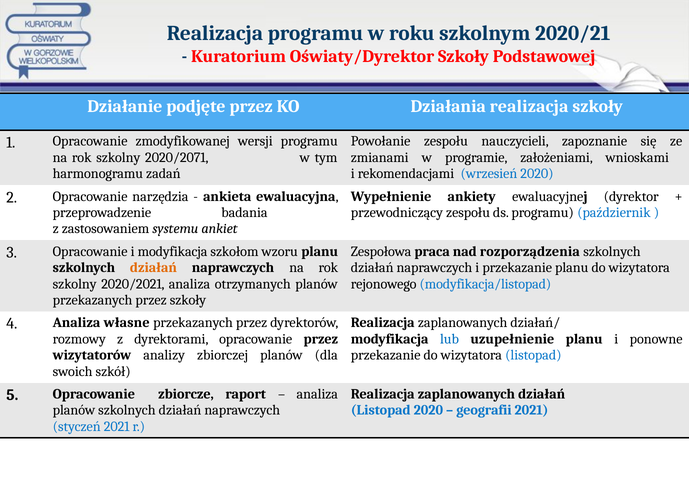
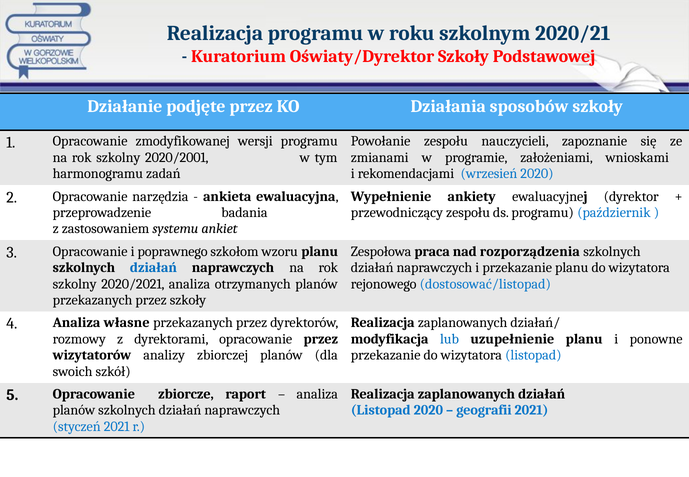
Działania realizacja: realizacja -> sposobów (529, 106)
2020/2071: 2020/2071 -> 2020/2001 (177, 158)
i modyfikacja: modyfikacja -> poprawnego (173, 251)
działań colour: orange -> blue (153, 268)
modyfikacja/listopad: modyfikacja/listopad -> dostosować/listopad (485, 284)
